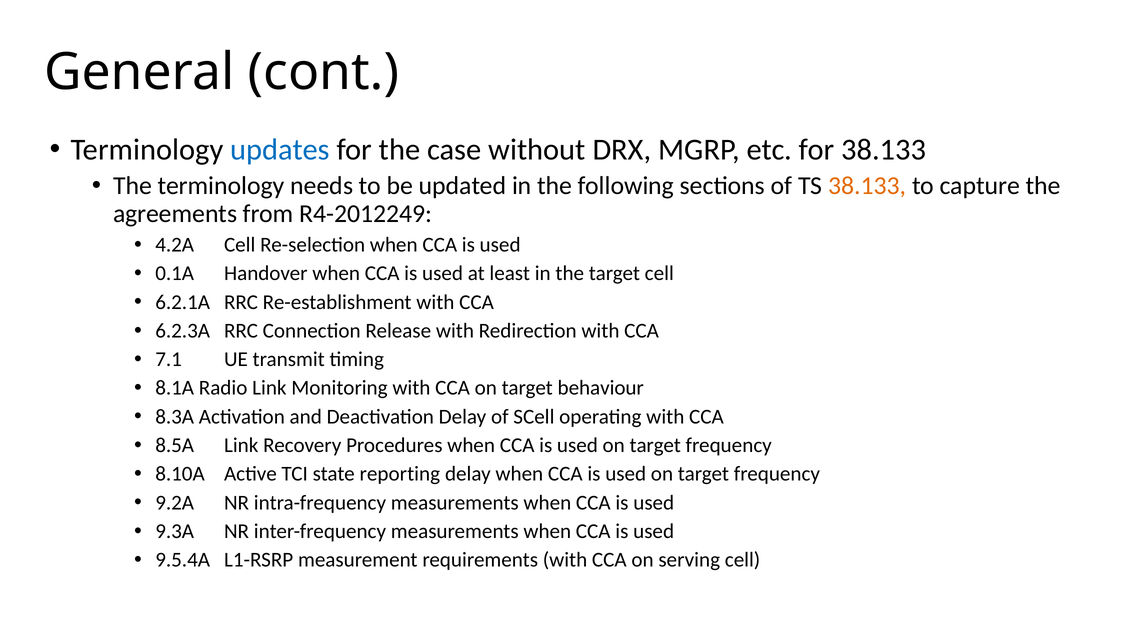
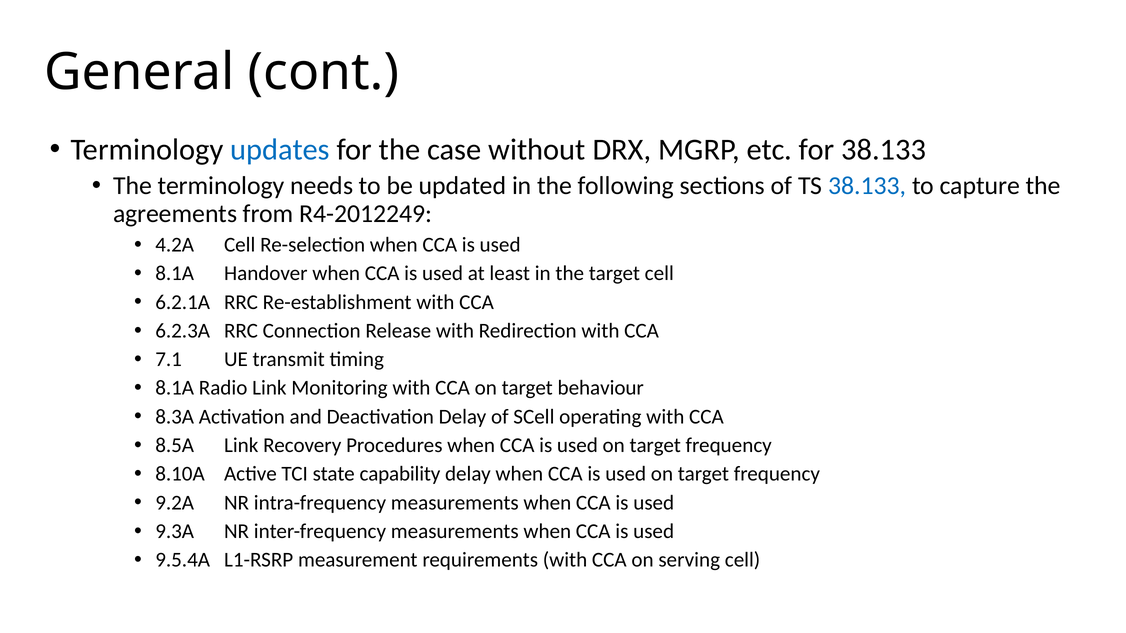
38.133 colour: orange -> blue (867, 186)
0.1A: 0.1A -> 8.1A (175, 274)
reporting: reporting -> capability (400, 474)
